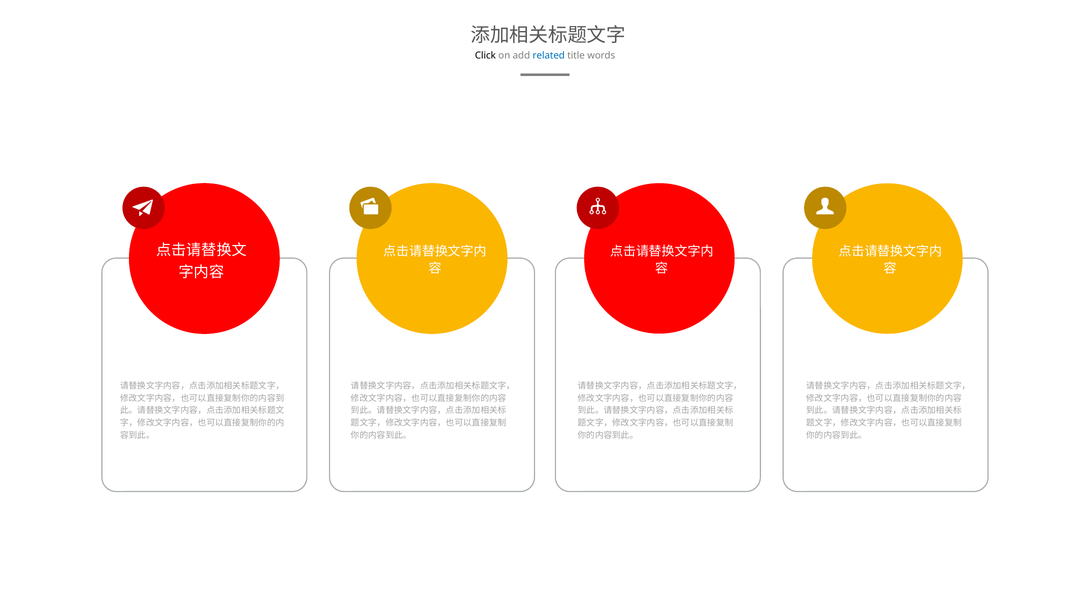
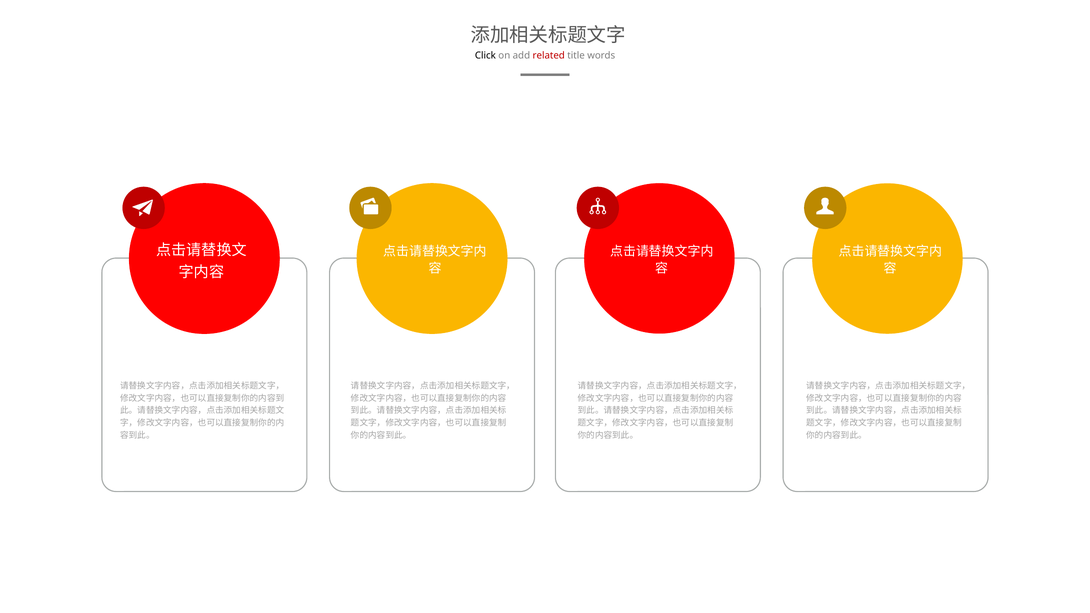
related colour: blue -> red (549, 56)
